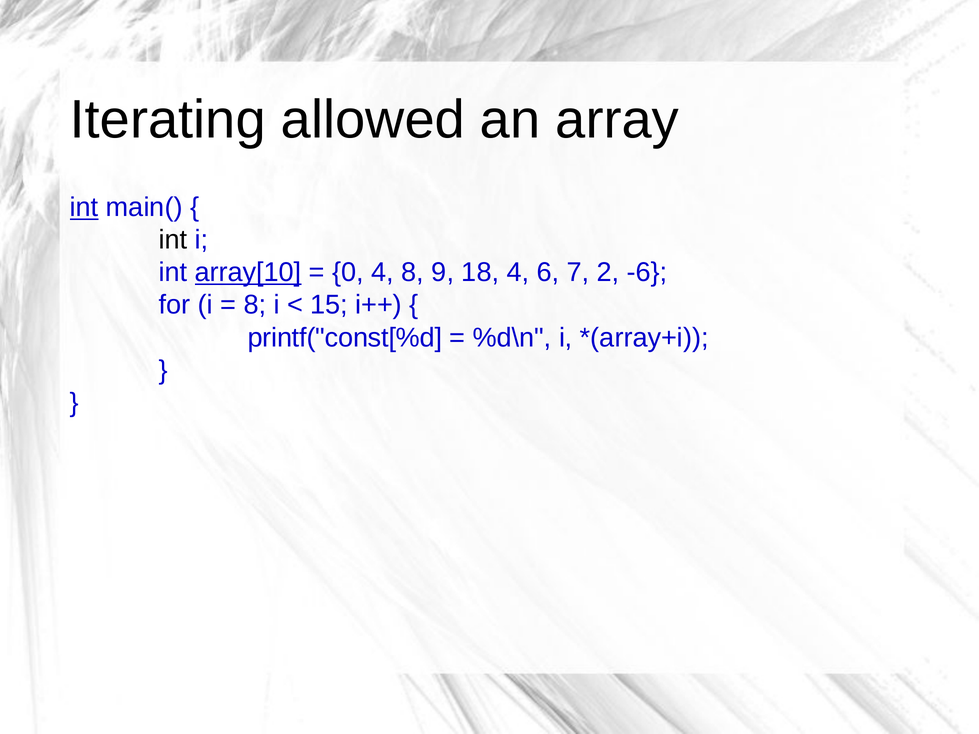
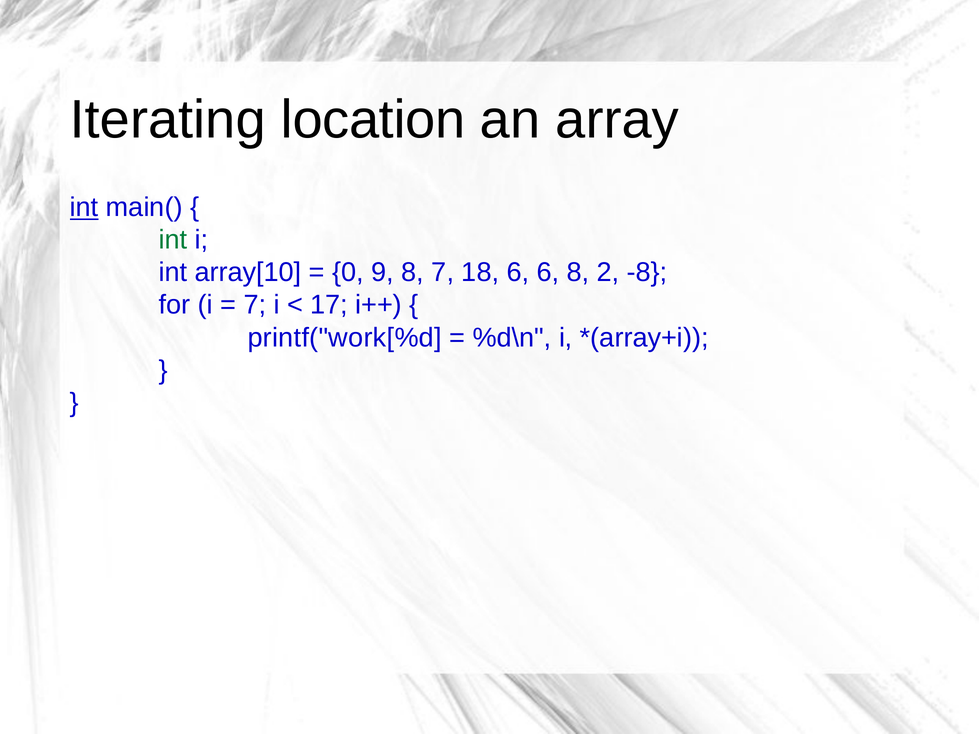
allowed: allowed -> location (373, 120)
int colour: black -> green (173, 240)
array[10 underline: present -> none (248, 273)
0 4: 4 -> 9 (383, 273)
8 9: 9 -> 7 (443, 273)
18 4: 4 -> 6 (518, 273)
6 7: 7 -> 8 (578, 273)
-6: -6 -> -8 (647, 273)
8: 8 -> 7 (255, 305)
15: 15 -> 17 (329, 305)
printf("const[%d: printf("const[%d -> printf("work[%d (345, 338)
